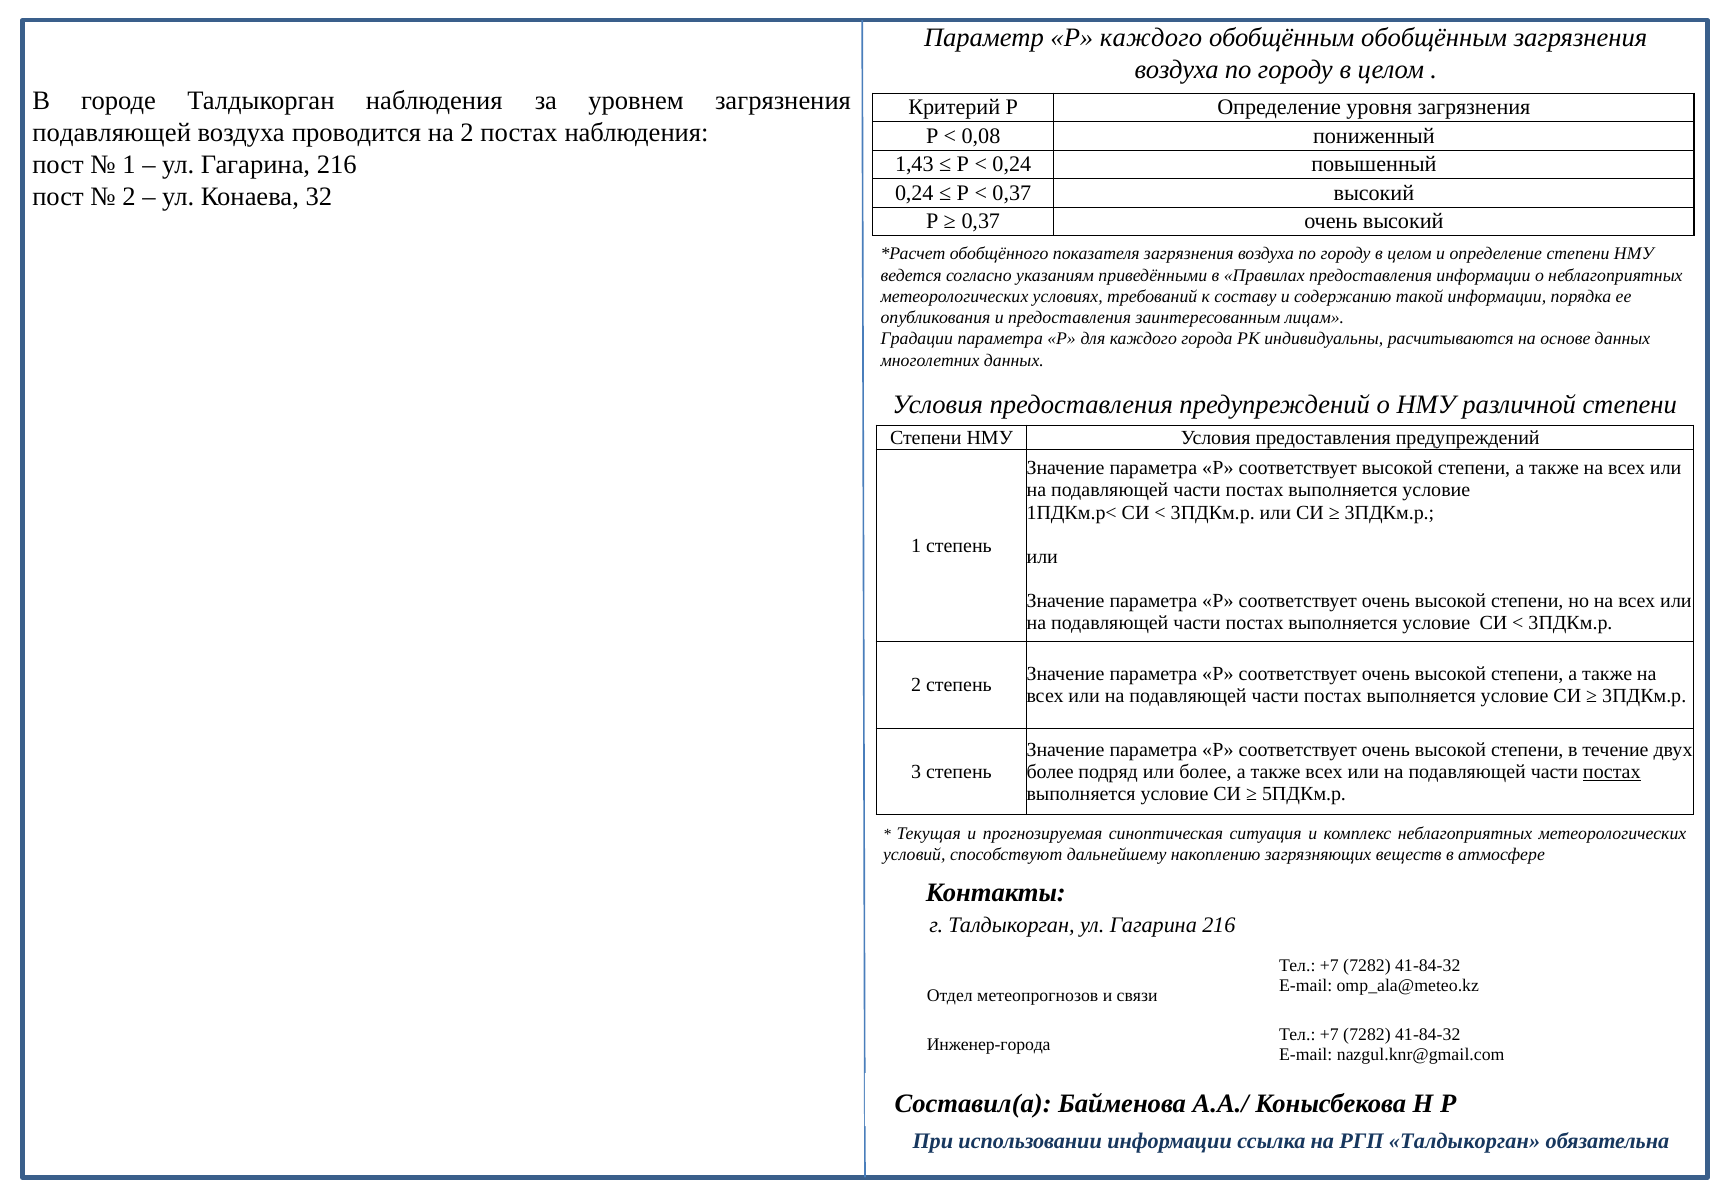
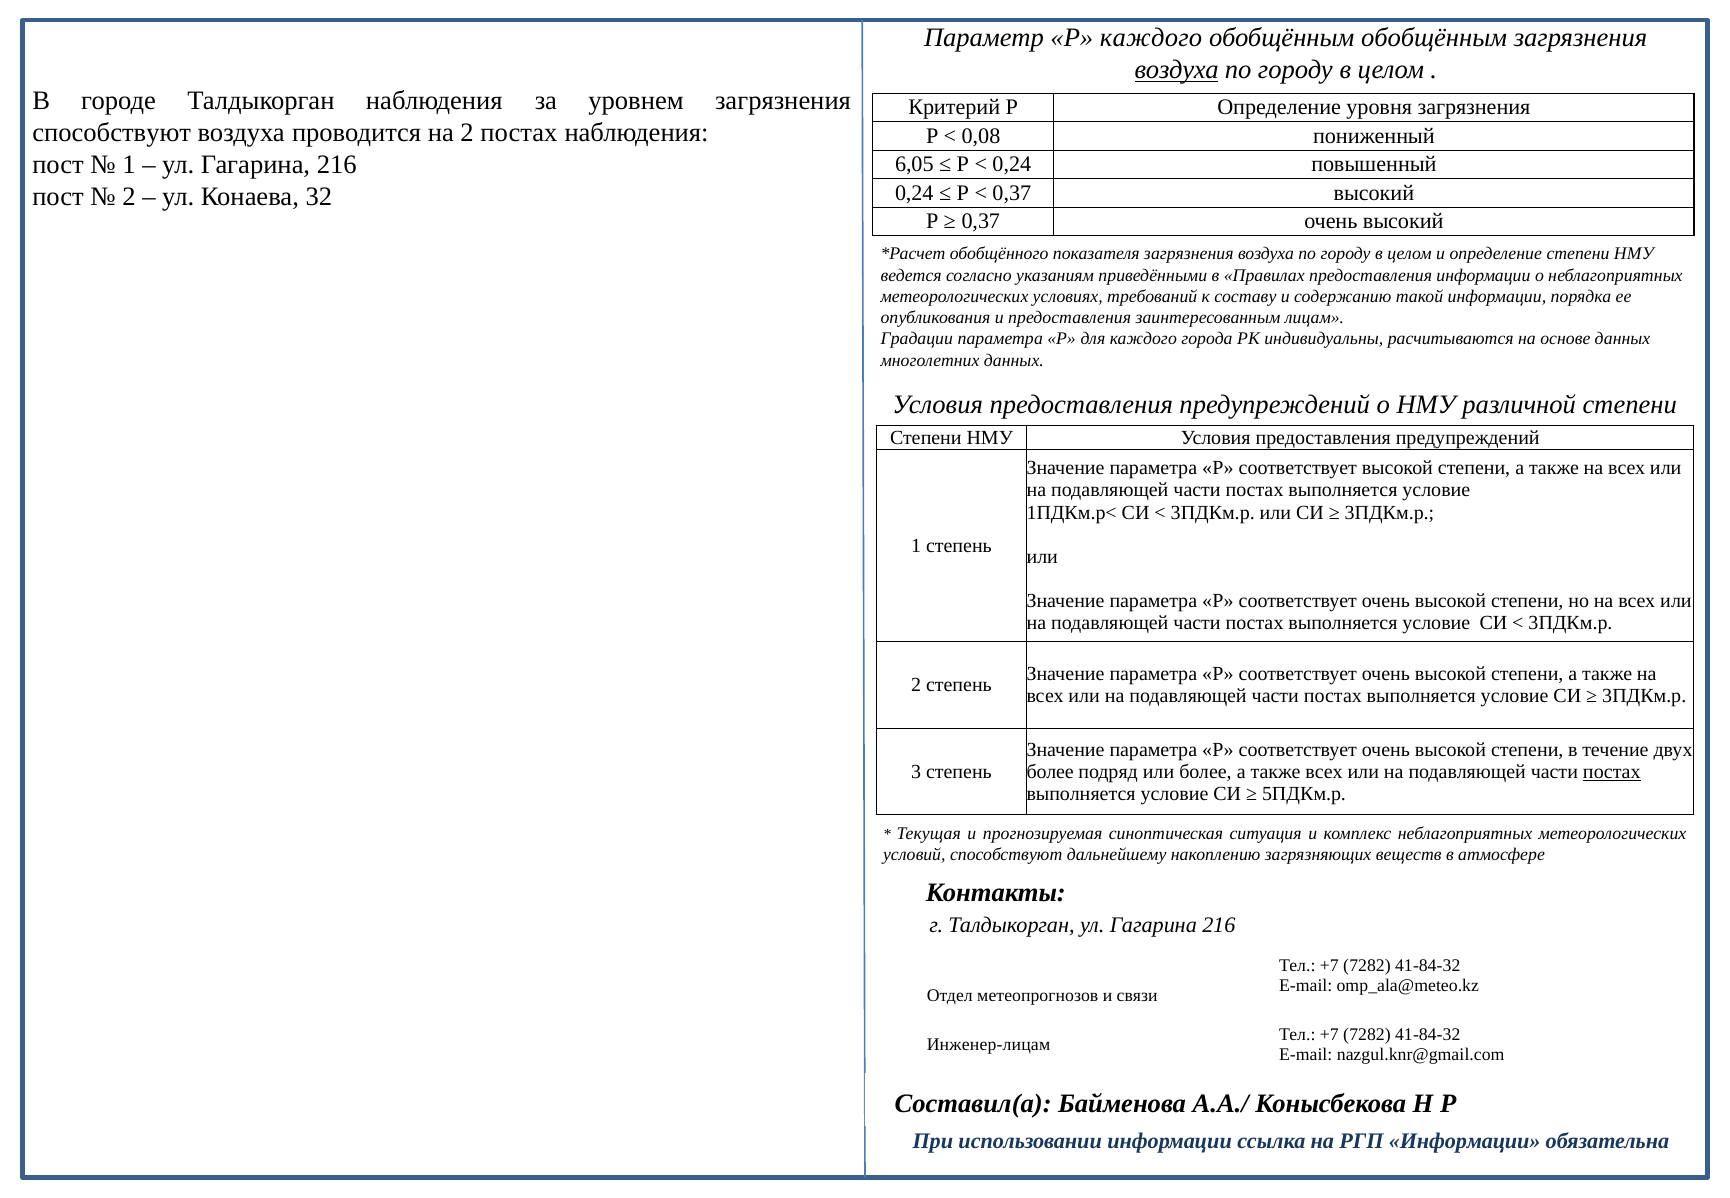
воздуха underline: none -> present (1177, 70)
подавляющей: подавляющей -> способствуют (112, 132)
1,43: 1,43 -> 6,05 (914, 164)
Инженер-города: Инженер-города -> Инженер-лицам (988, 1045)
РГП Талдыкорган: Талдыкорган -> Информации (1465, 1140)
